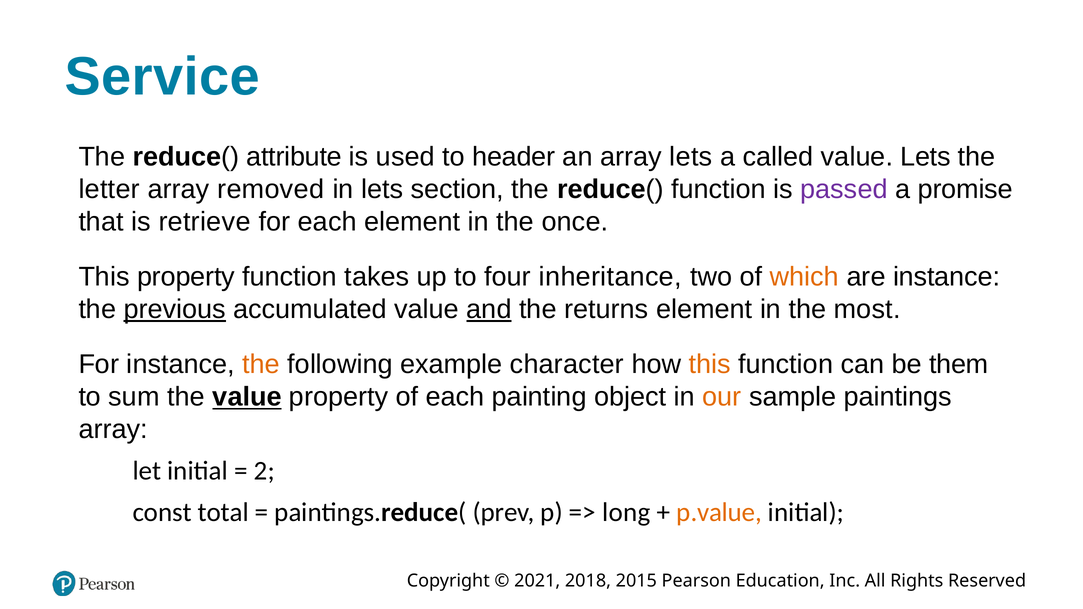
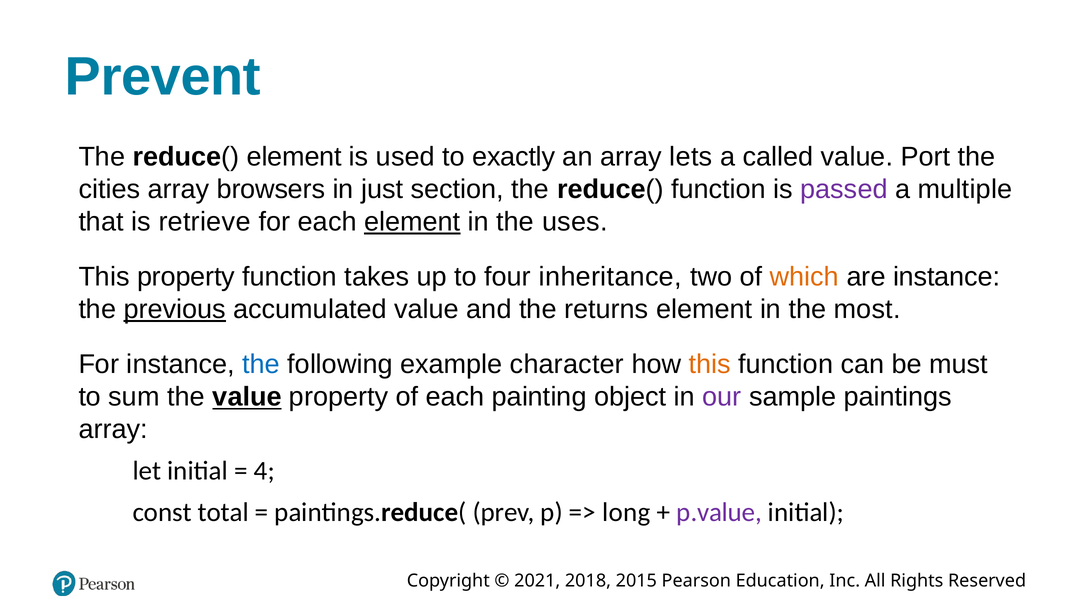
Service: Service -> Prevent (163, 77)
reduce( attribute: attribute -> element (294, 157)
header: header -> exactly (514, 157)
value Lets: Lets -> Port (925, 157)
letter: letter -> cities (109, 190)
removed: removed -> browsers (271, 190)
in lets: lets -> just (382, 190)
promise: promise -> multiple (965, 190)
element underline: none -> present (412, 222)
once: once -> uses (575, 222)
and underline: present -> none (489, 310)
the colour: orange -> blue (261, 365)
them: them -> must (959, 365)
our colour: orange -> purple (722, 397)
2: 2 -> 4 (264, 471)
p.value colour: orange -> purple (719, 513)
